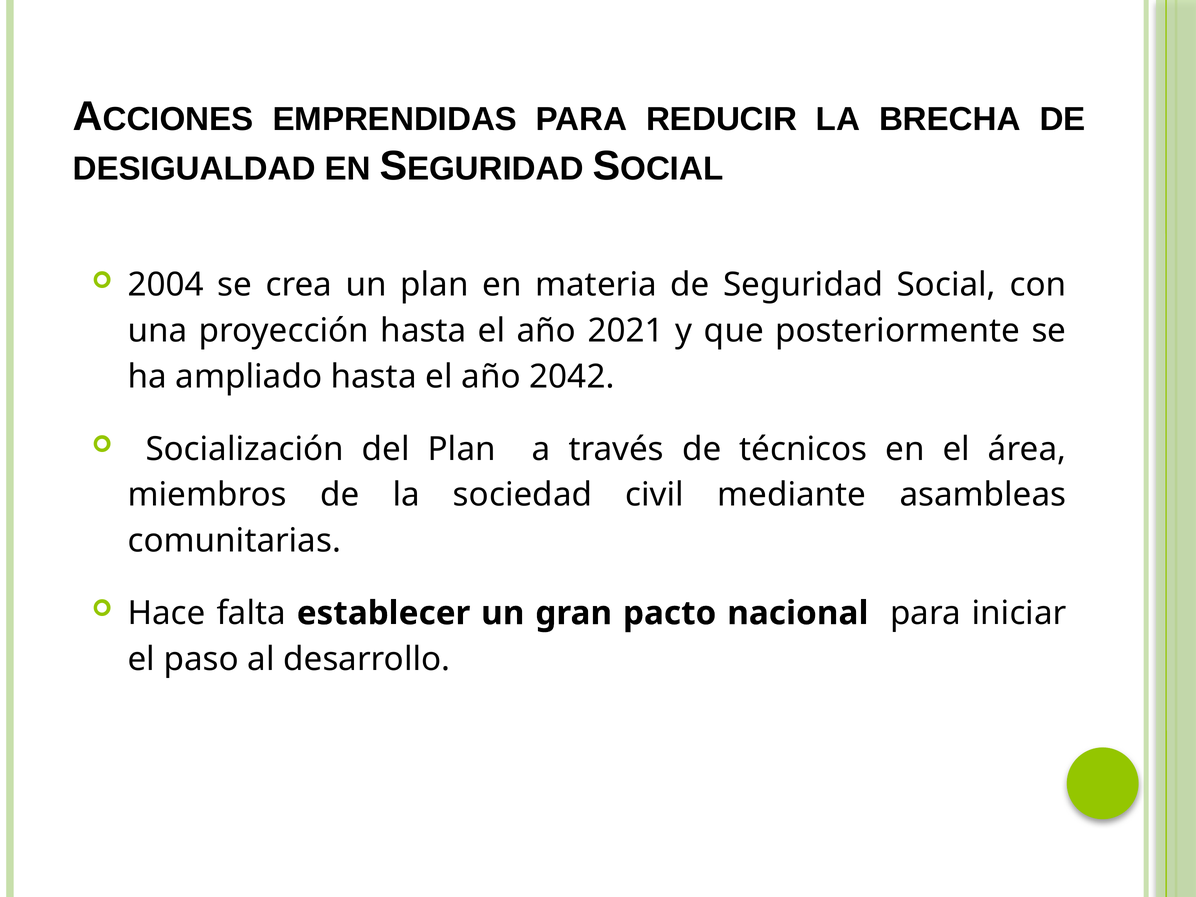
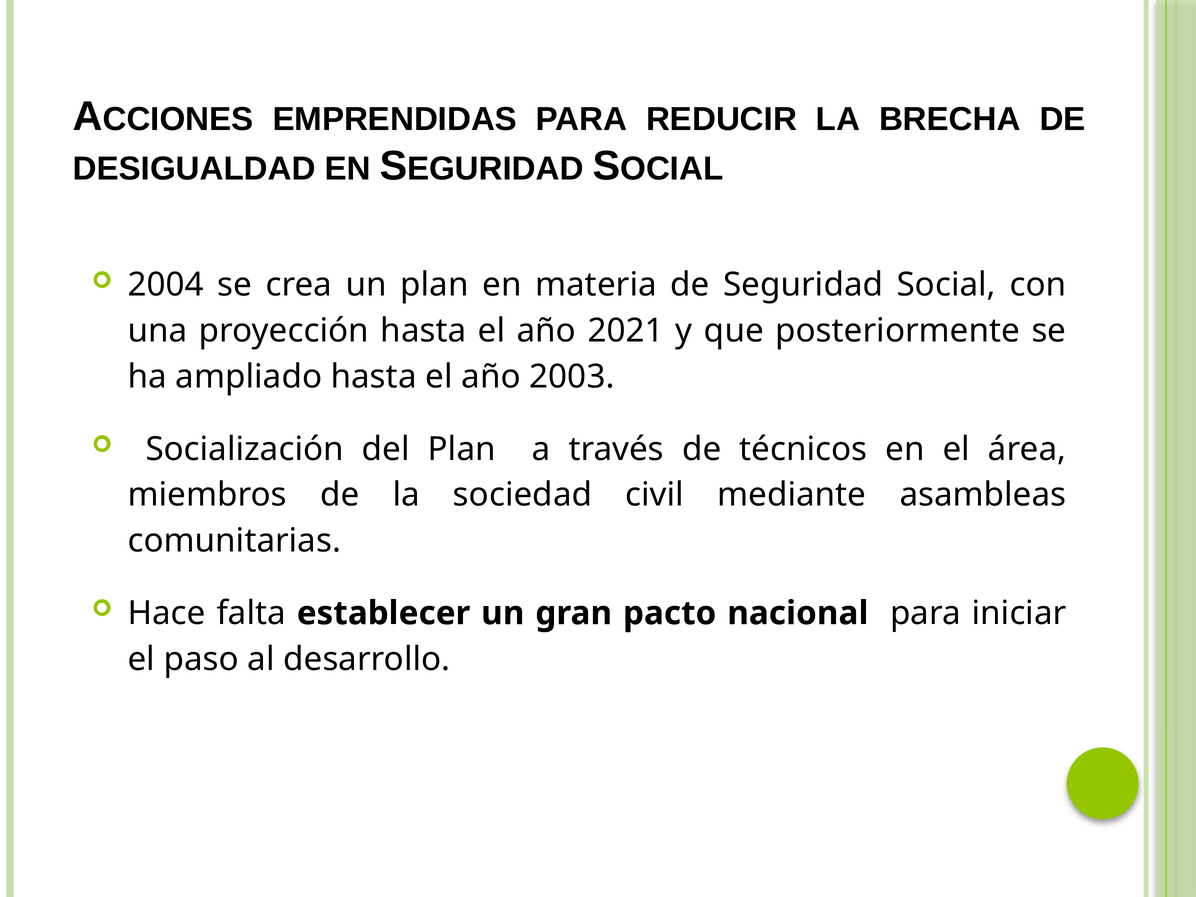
2042: 2042 -> 2003 (572, 377)
